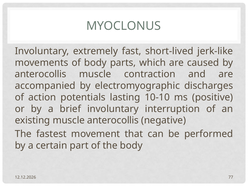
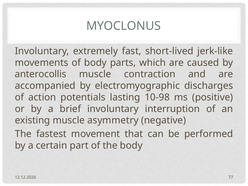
10-10: 10-10 -> 10-98 (157, 97)
muscle anterocollis: anterocollis -> asymmetry (113, 120)
